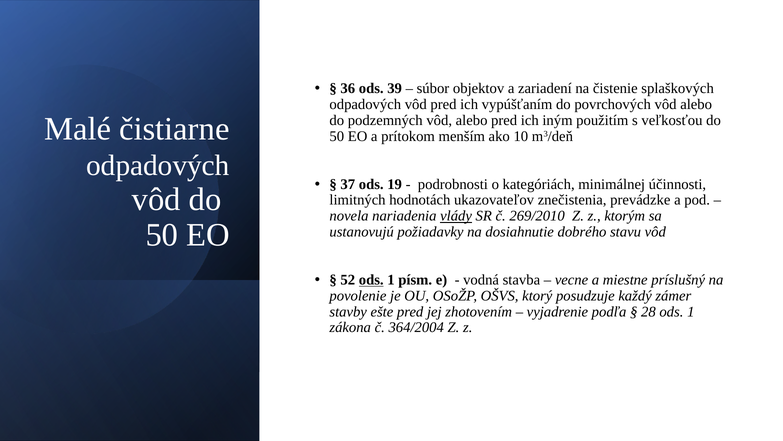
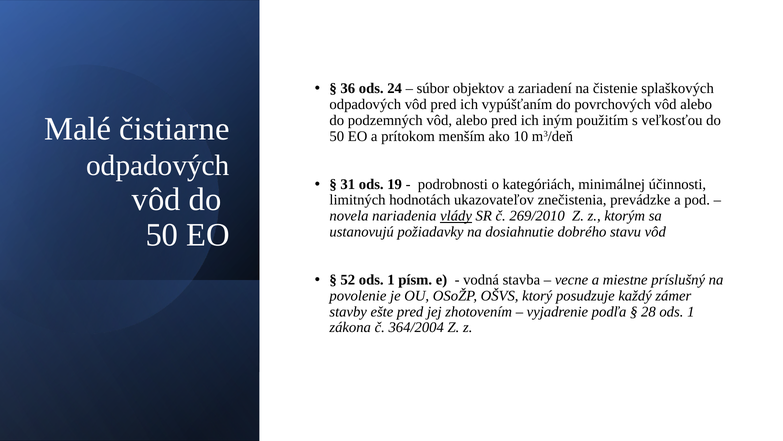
39: 39 -> 24 (395, 88)
37: 37 -> 31 (348, 184)
ods underline: present -> none (371, 280)
